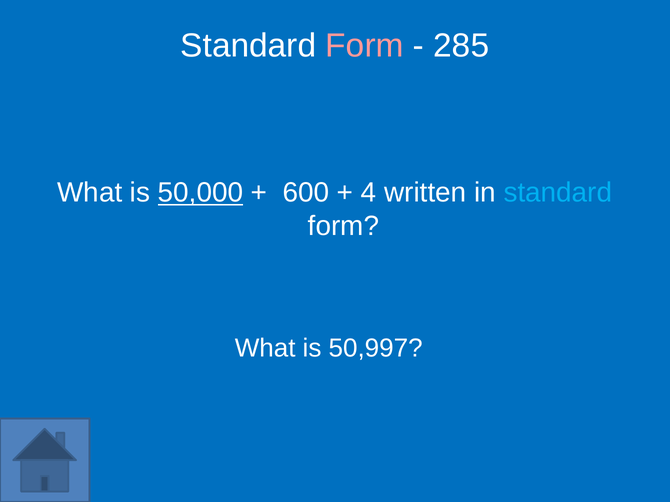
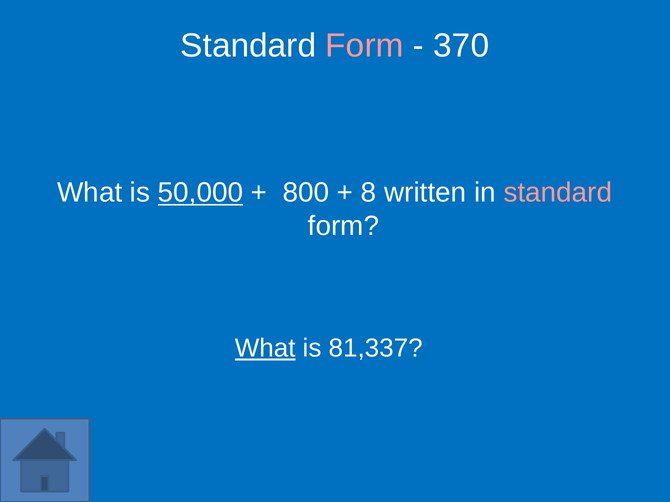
285: 285 -> 370 (461, 46)
600: 600 -> 800 (306, 193)
4: 4 -> 8 (369, 193)
standard colour: light blue -> pink (558, 193)
What underline: none -> present (265, 349)
50,997: 50,997 -> 81,337 (376, 349)
